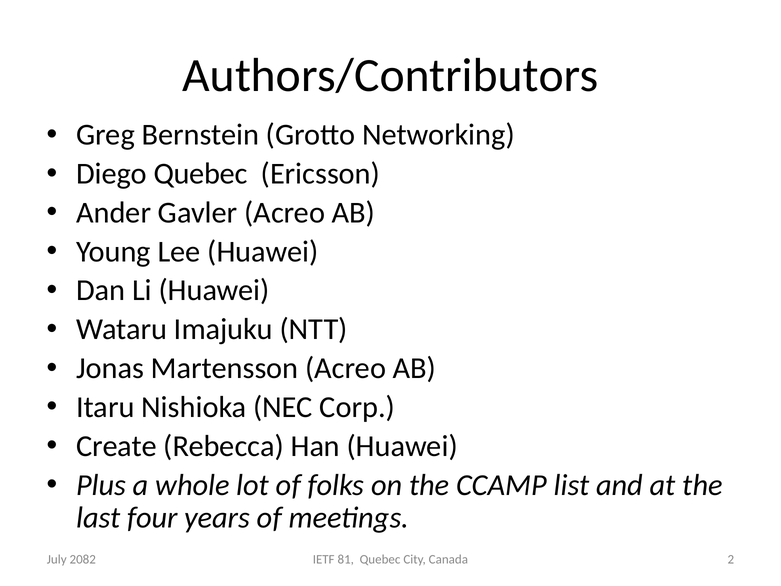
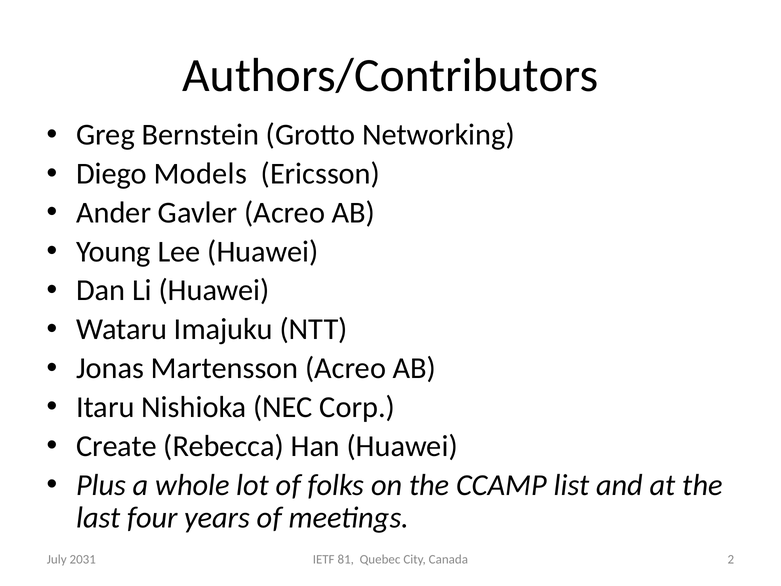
Diego Quebec: Quebec -> Models (200, 174)
2082: 2082 -> 2031 (83, 559)
